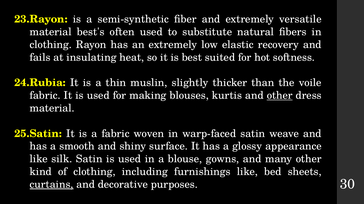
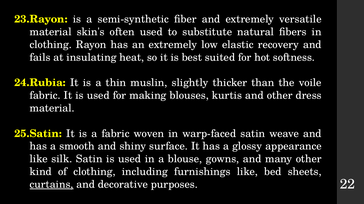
best's: best's -> skin's (91, 32)
other underline: present -> none (280, 96)
30: 30 -> 22 (347, 185)
